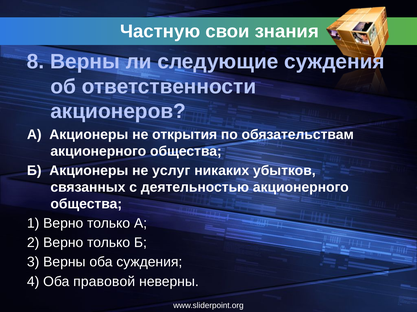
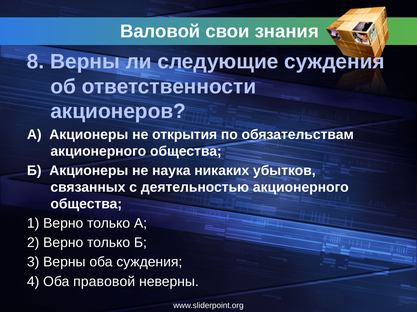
Частную: Частную -> Валовой (160, 31)
услуг: услуг -> наука (171, 171)
